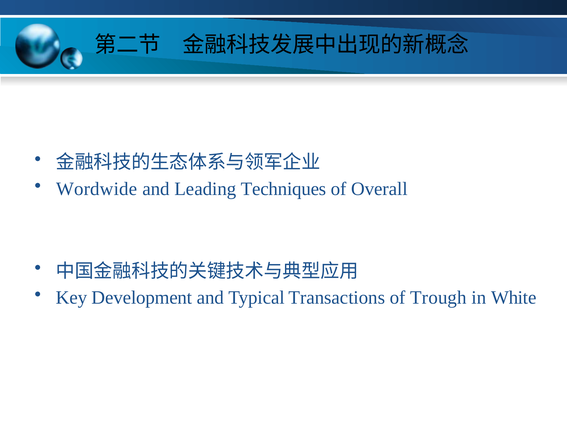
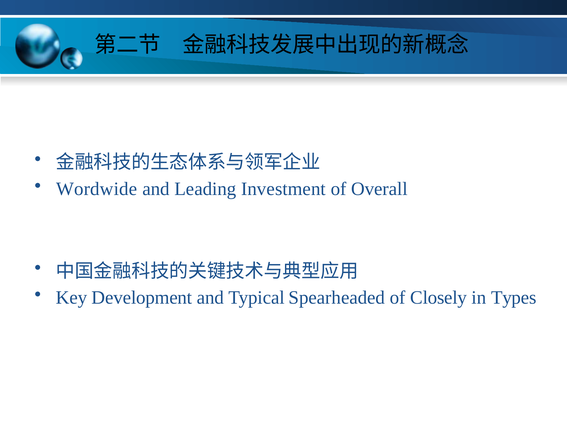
Techniques: Techniques -> Investment (283, 189)
Transactions: Transactions -> Spearheaded (337, 298)
Trough: Trough -> Closely (439, 298)
White: White -> Types (514, 298)
